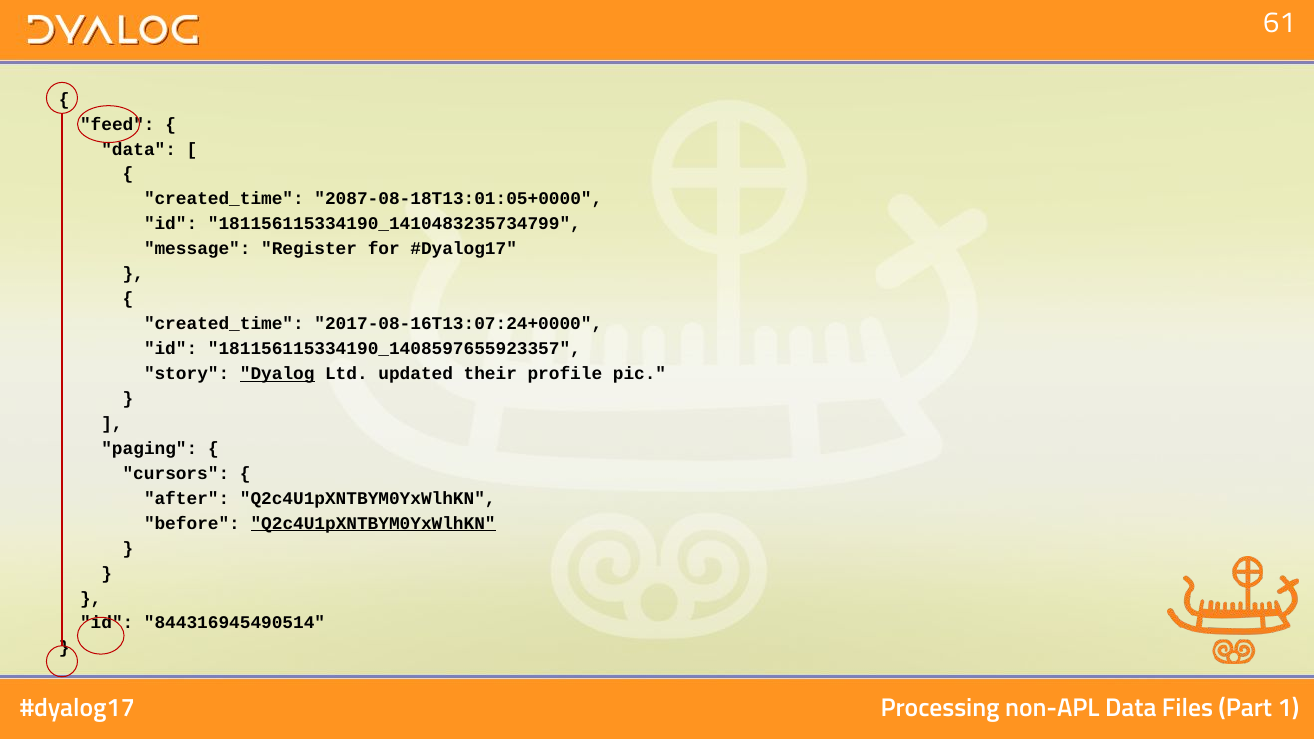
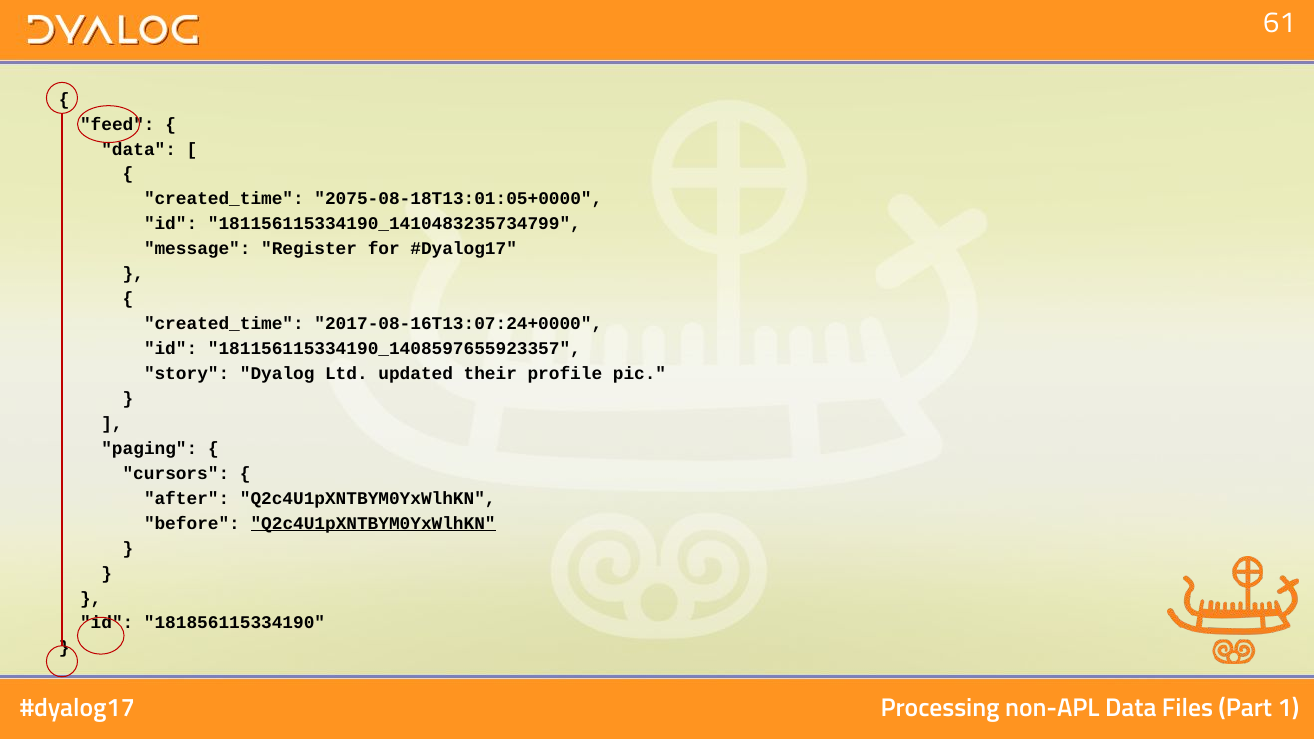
2087-08-18T13:01:05+0000: 2087-08-18T13:01:05+0000 -> 2075-08-18T13:01:05+0000 (458, 199)
Dyalog underline: present -> none (277, 374)
844316945490514: 844316945490514 -> 181856115334190 (235, 623)
